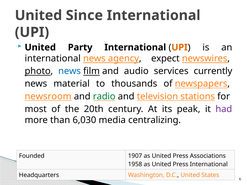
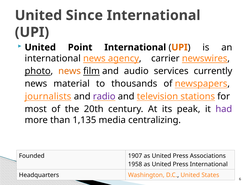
Party: Party -> Point (80, 47)
expect: expect -> carrier (165, 59)
news colour: blue -> orange (70, 71)
newsroom: newsroom -> journalists (48, 96)
radio colour: green -> purple (104, 96)
6,030: 6,030 -> 1,135 (84, 120)
